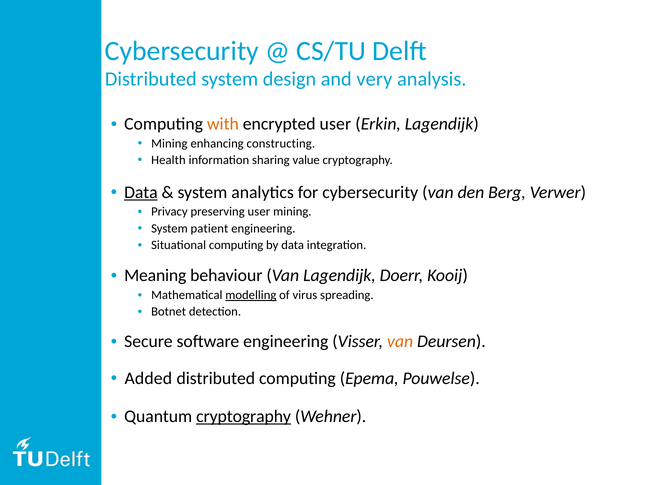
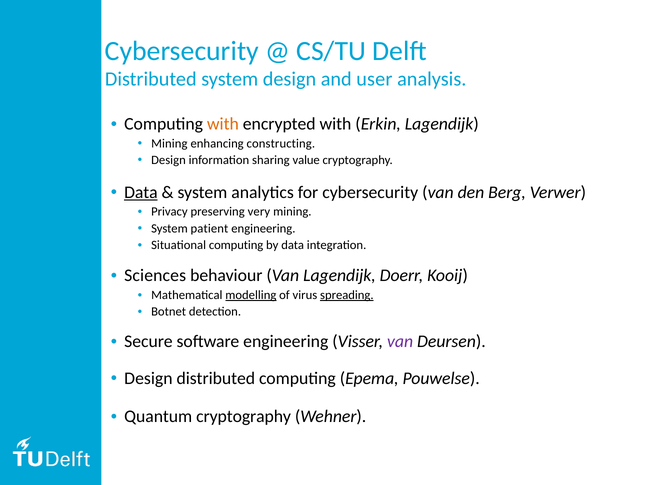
very: very -> user (374, 79)
encrypted user: user -> with (335, 124)
Health: Health -> Design (168, 160)
preserving user: user -> very (259, 212)
Meaning: Meaning -> Sciences (155, 276)
spreading underline: none -> present (347, 295)
van colour: orange -> purple (400, 342)
Added: Added -> Design (148, 378)
cryptography underline: present -> none (244, 417)
